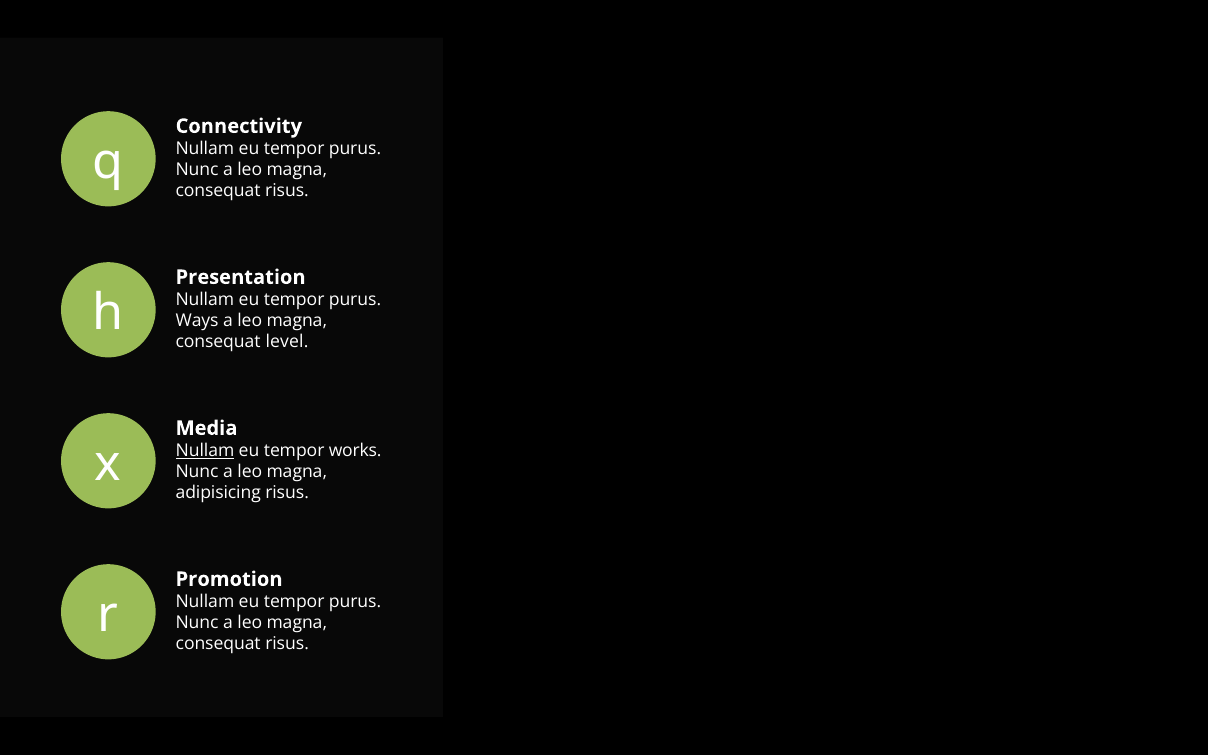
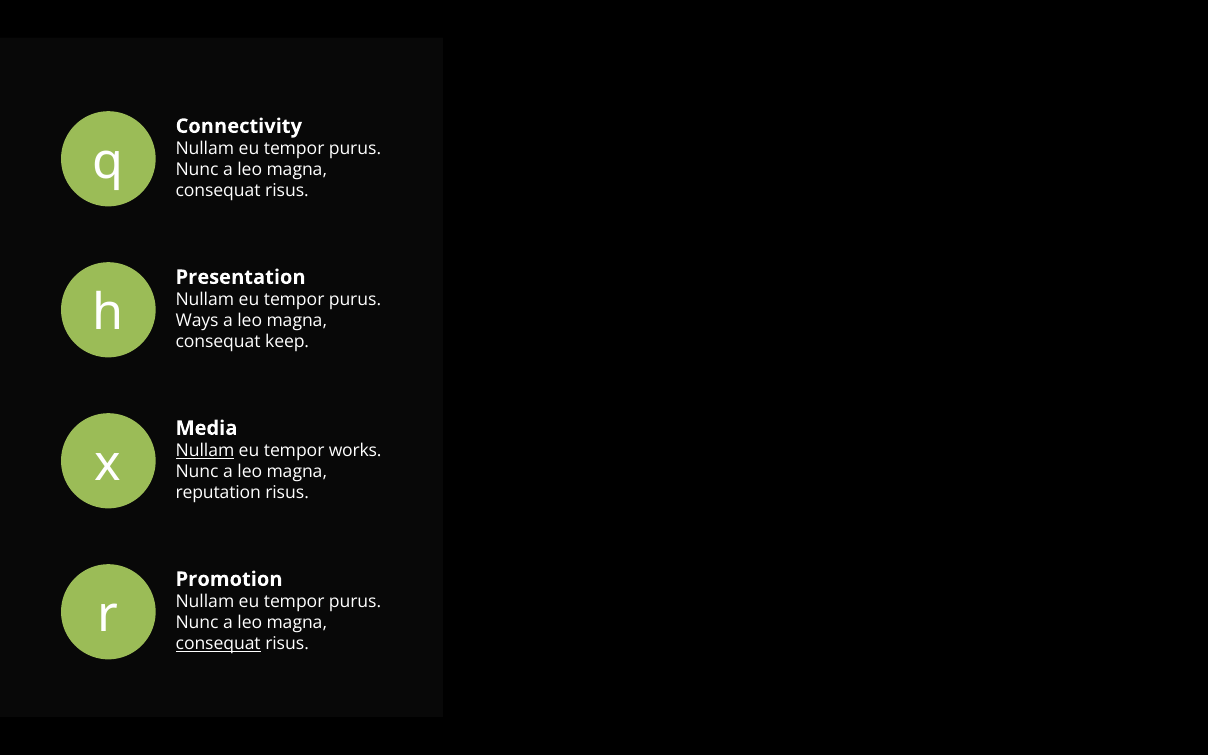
level: level -> keep (287, 342)
adipisicing: adipisicing -> reputation (218, 493)
consequat underline: none -> present (218, 644)
